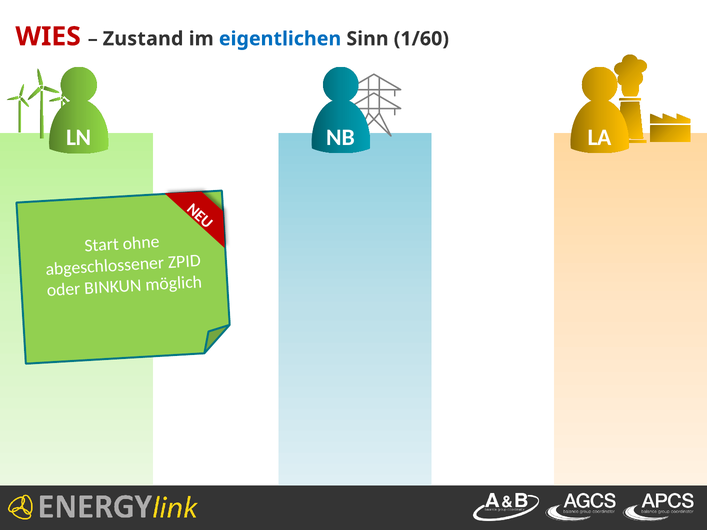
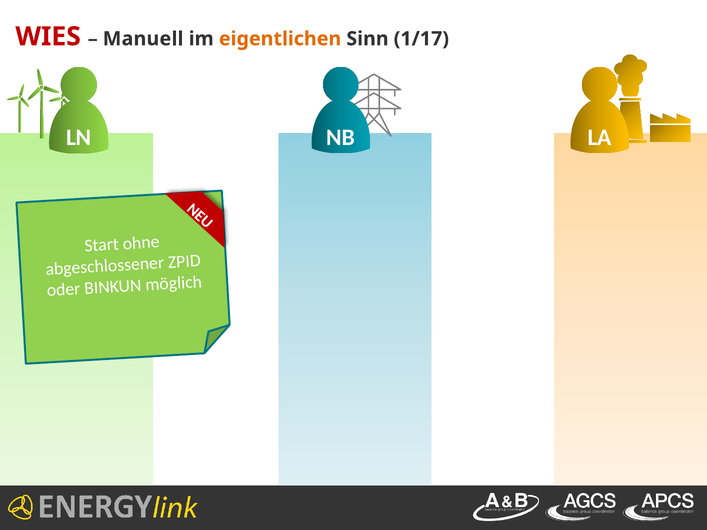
Zustand: Zustand -> Manuell (143, 39)
eigentlichen colour: blue -> orange (280, 39)
1/60: 1/60 -> 1/17 (421, 39)
